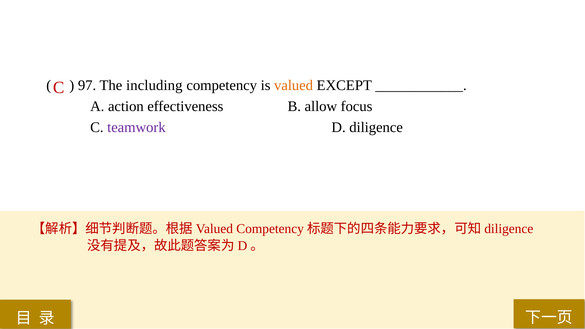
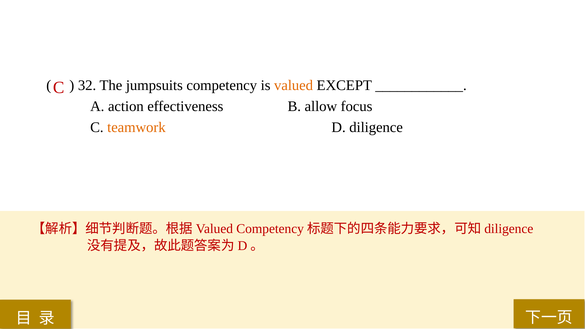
97: 97 -> 32 (87, 85)
including: including -> jumpsuits (154, 85)
teamwork colour: purple -> orange (136, 128)
